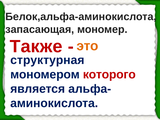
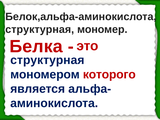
запасающая: запасающая -> структурная (40, 29)
Также: Также -> Белка (36, 46)
это colour: orange -> red (87, 46)
